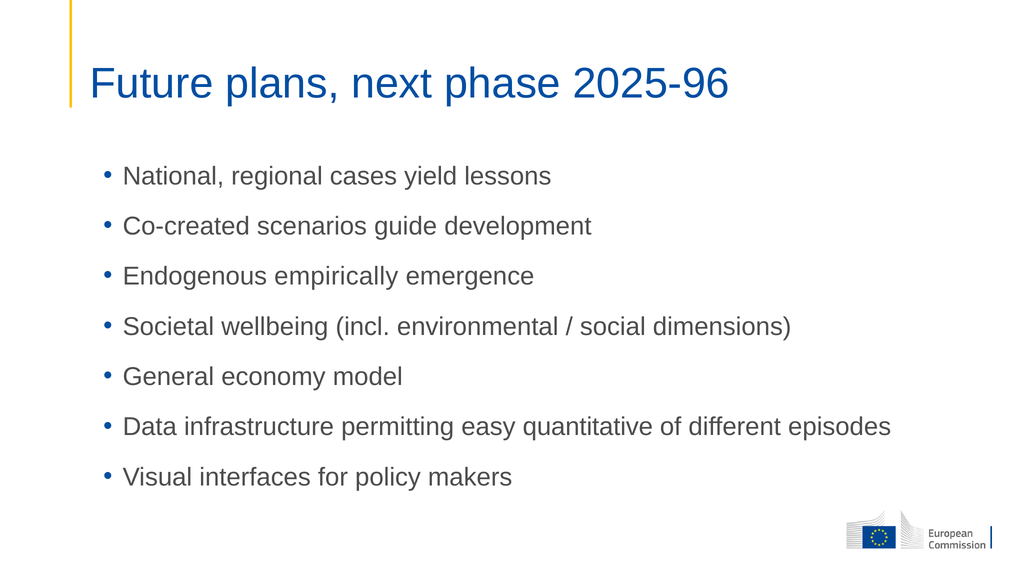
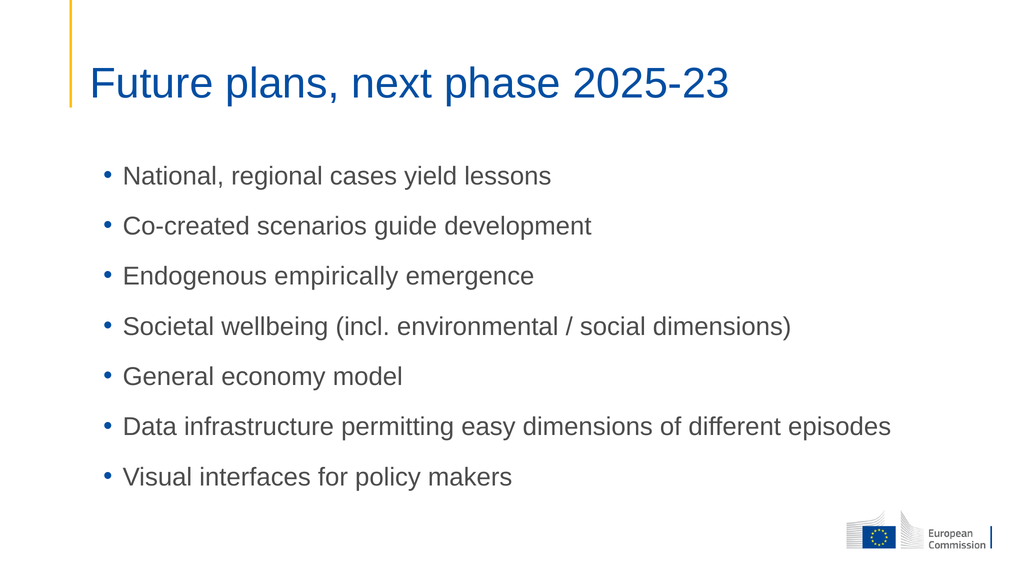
2025-96: 2025-96 -> 2025-23 (651, 83)
easy quantitative: quantitative -> dimensions (588, 427)
